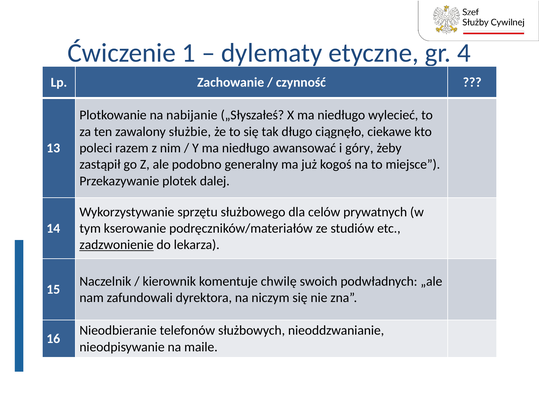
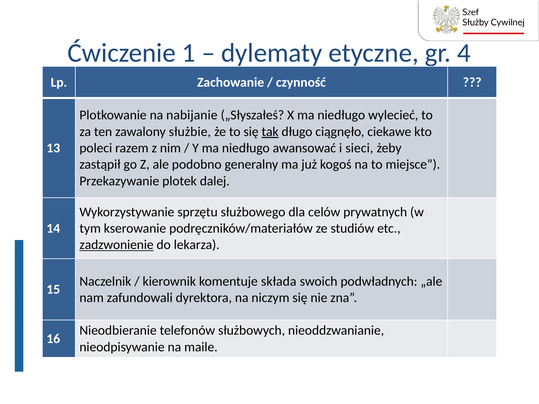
tak underline: none -> present (270, 132)
góry: góry -> sieci (359, 148)
chwilę: chwilę -> składa (279, 281)
